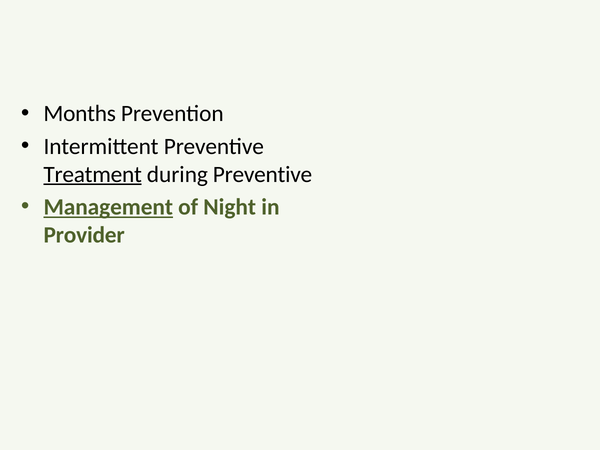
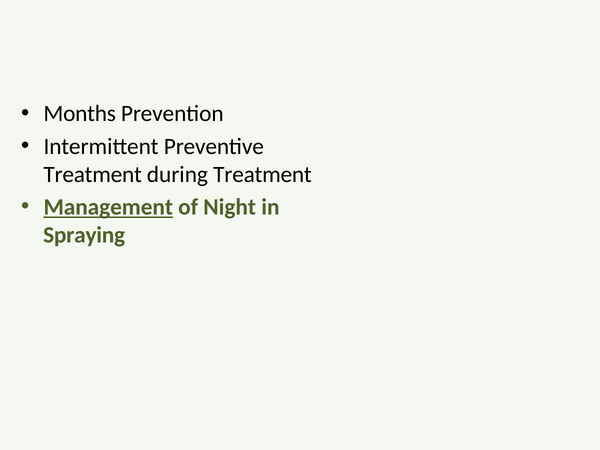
Treatment underline: present -> none (93, 174)
during Preventive: Preventive -> Treatment (262, 174)
Provider: Provider -> Spraying (84, 235)
